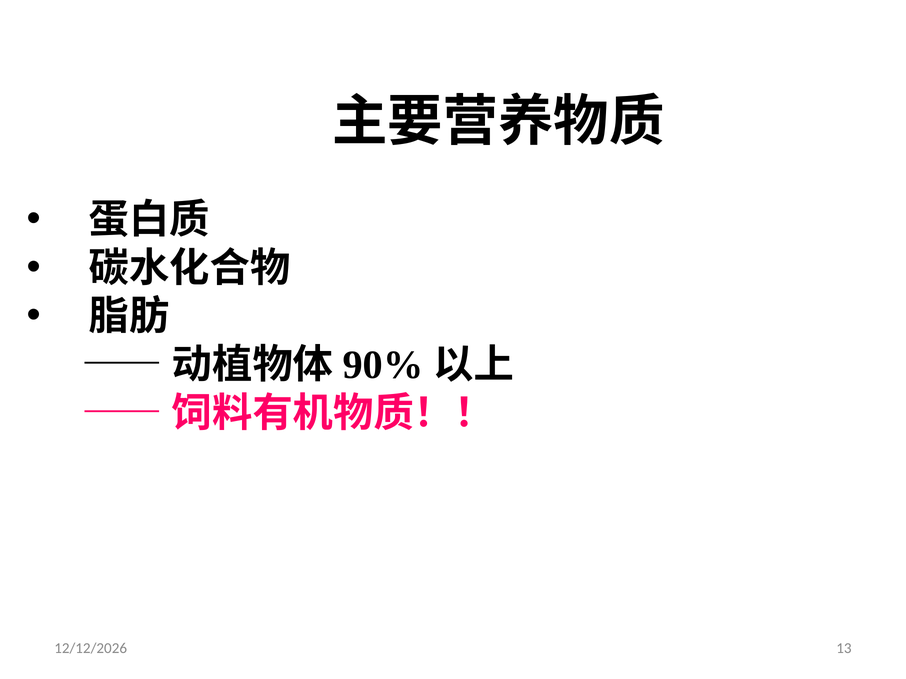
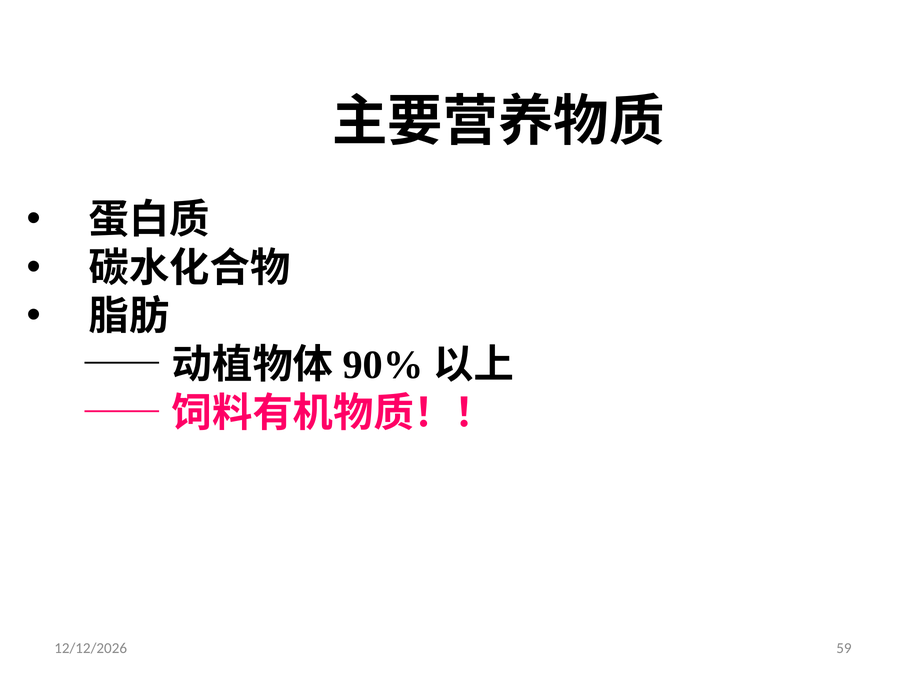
13: 13 -> 59 (844, 649)
